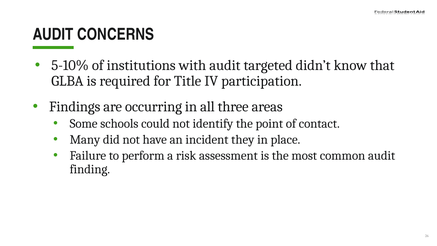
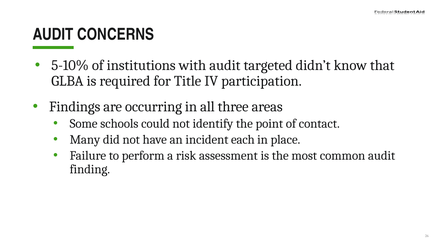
they: they -> each (243, 139)
